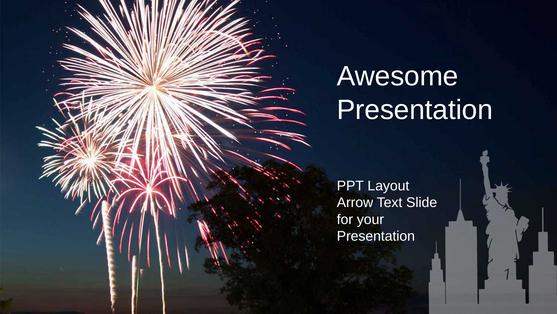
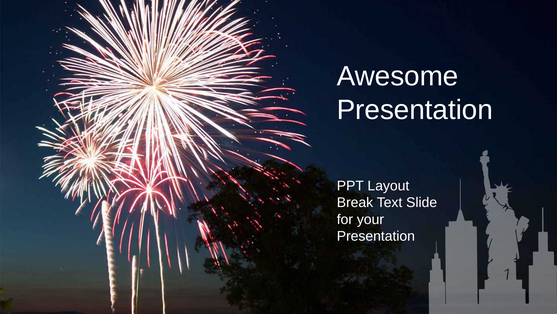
Arrow: Arrow -> Break (355, 202)
